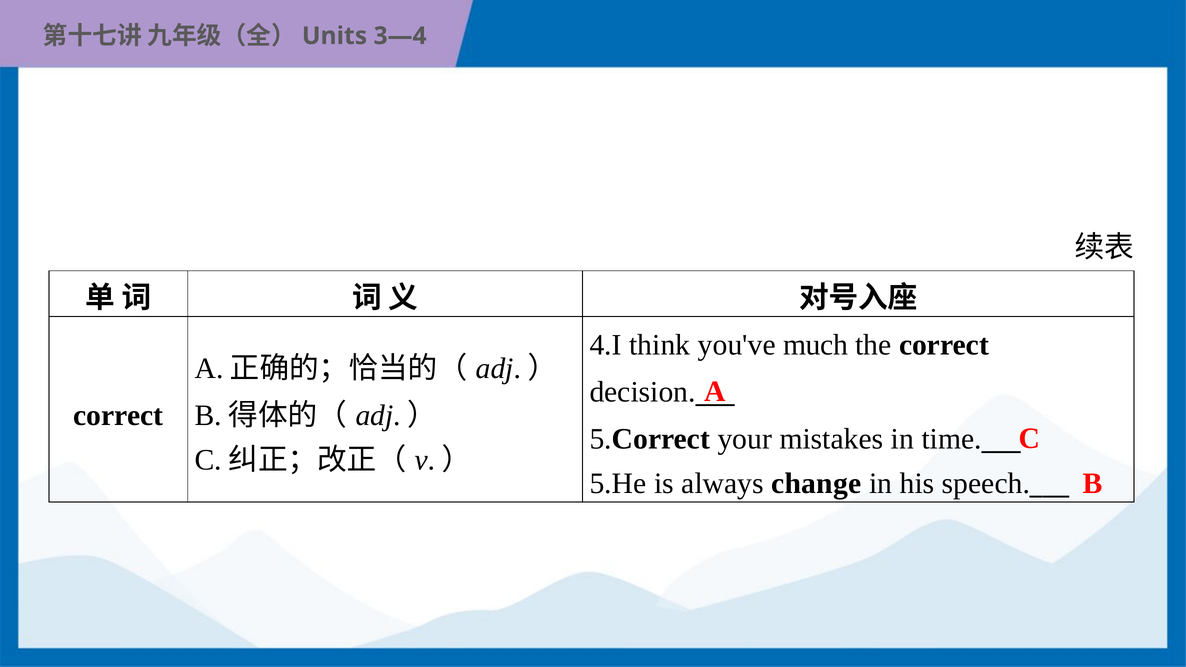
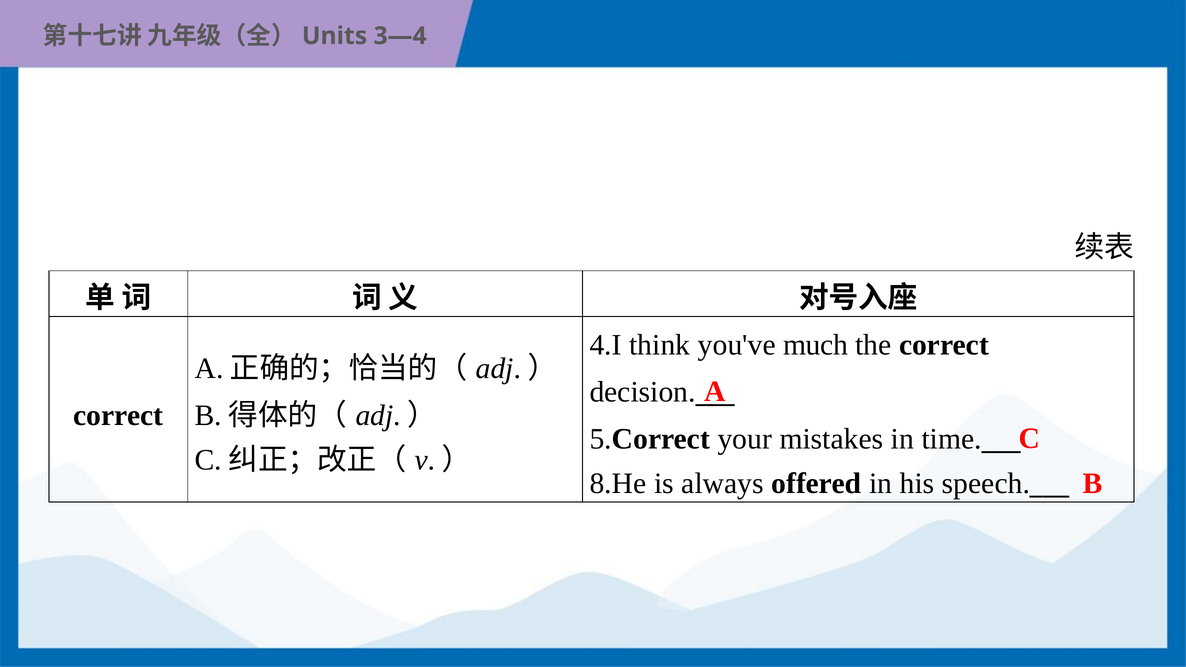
5.He: 5.He -> 8.He (618, 483)
change: change -> offered (816, 483)
